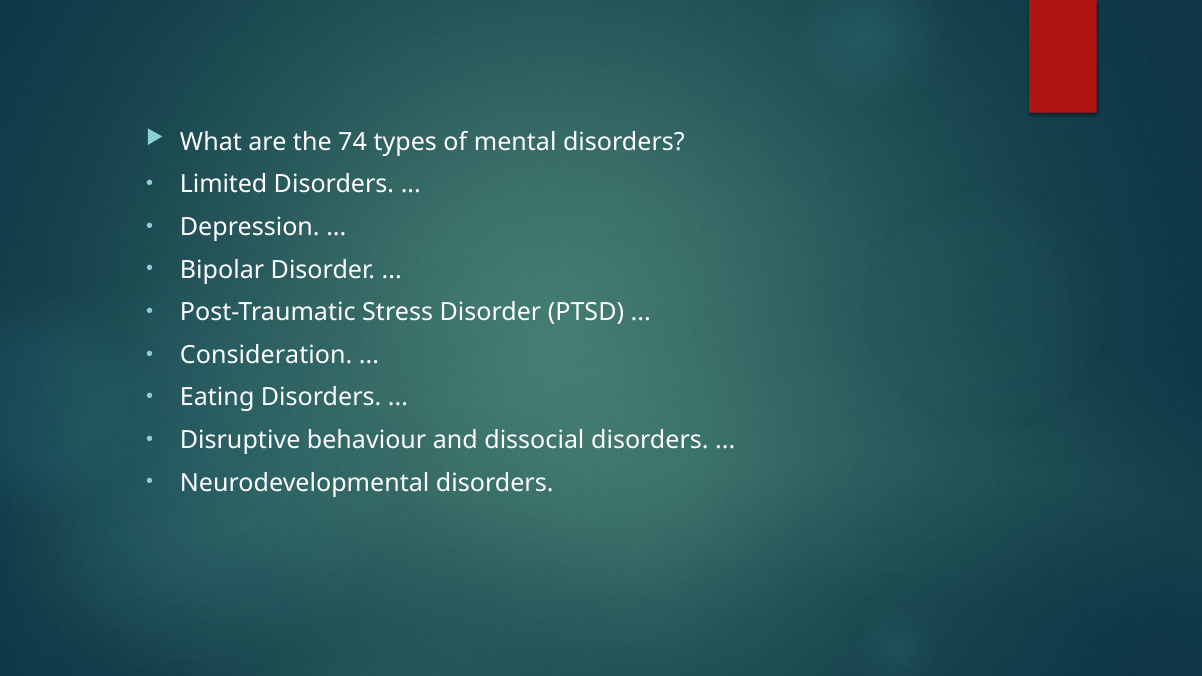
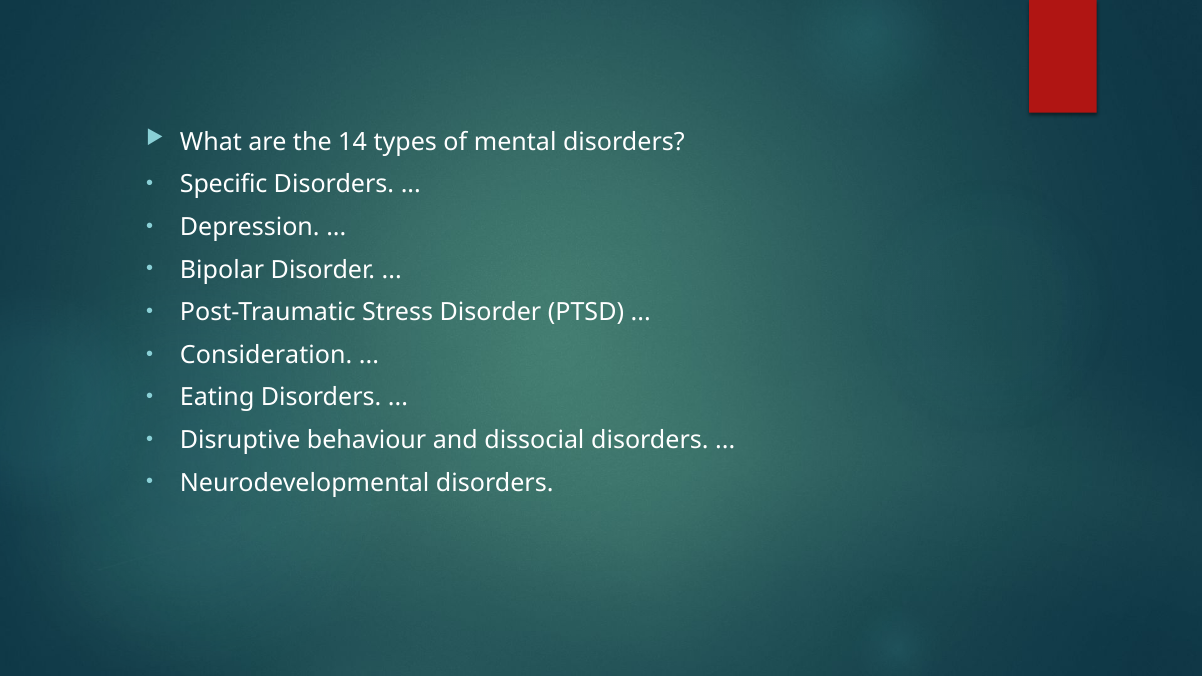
74: 74 -> 14 (353, 142)
Limited: Limited -> Specific (224, 185)
